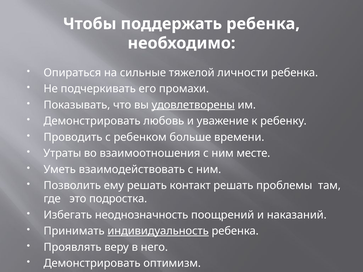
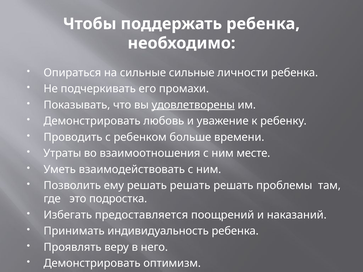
сильные тяжелой: тяжелой -> сильные (192, 73)
ему решать контакт: контакт -> решать (190, 186)
неоднозначность: неоднозначность -> предоставляется (142, 215)
индивидуальность underline: present -> none (158, 231)
